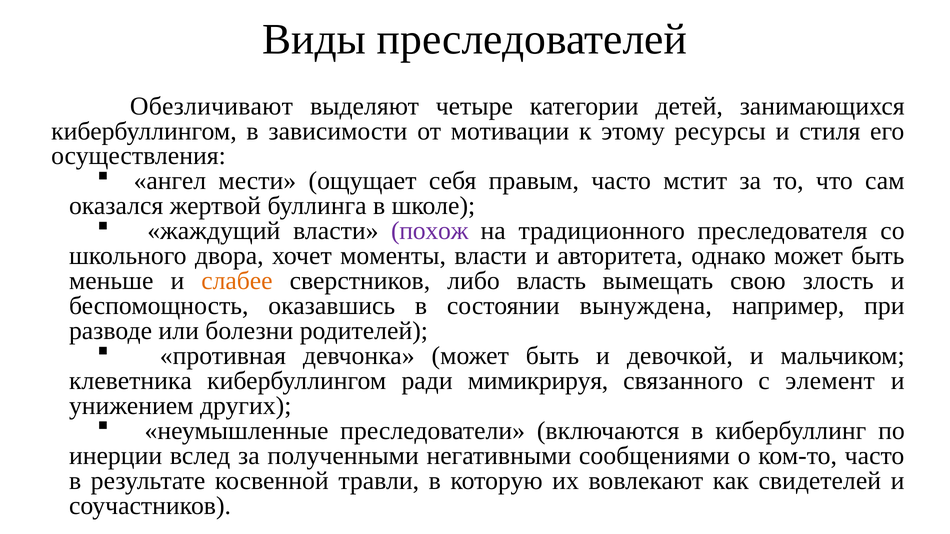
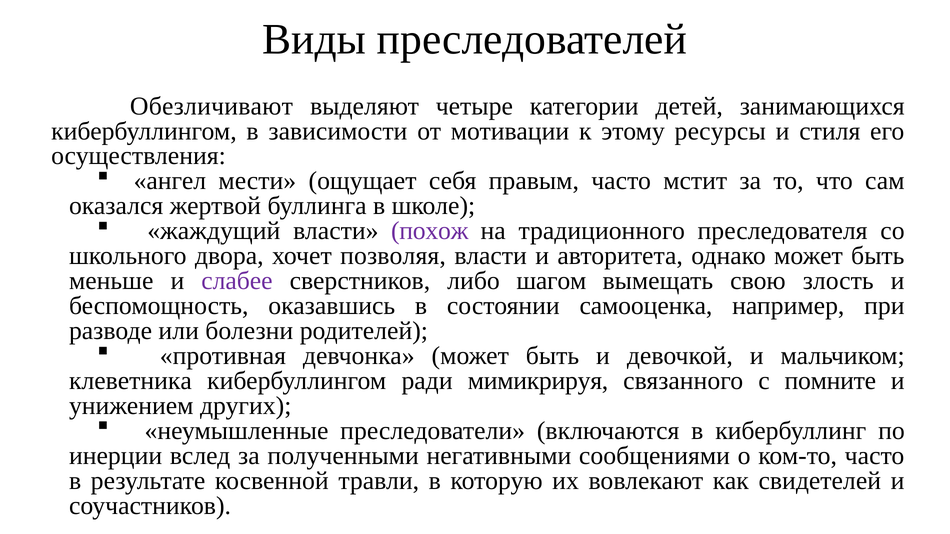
моменты: моменты -> позволяя (393, 256)
слабее colour: orange -> purple (237, 281)
власть: власть -> шагом (551, 281)
вынуждена: вынуждена -> самооценка (646, 306)
элемент: элемент -> помните (830, 381)
